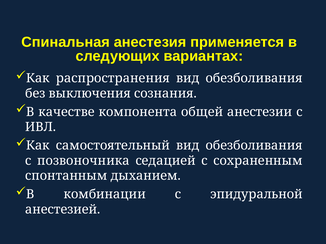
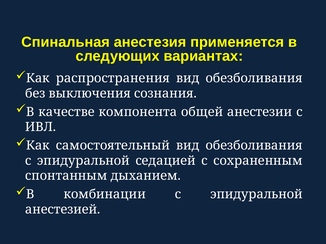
позвоночника: позвоночника -> эпидуральной (83, 161)
